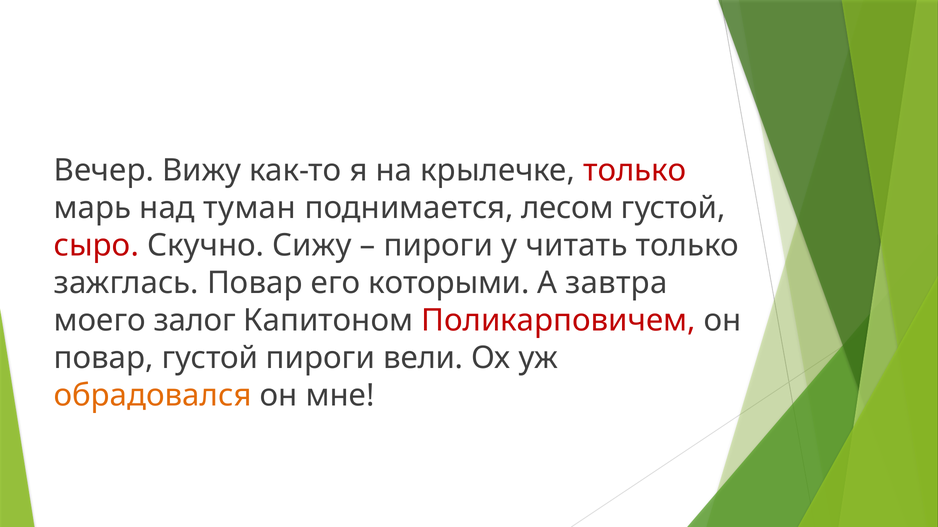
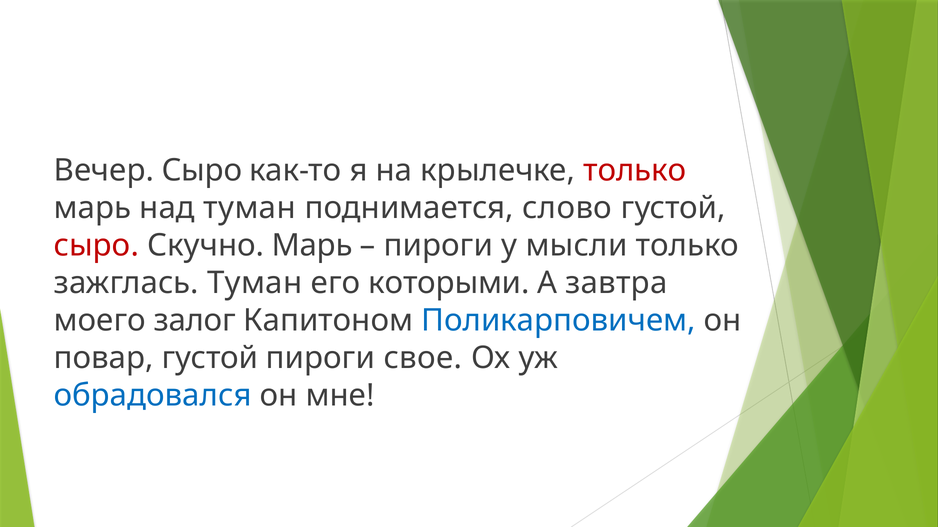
Вечер Вижу: Вижу -> Сыро (202, 171)
лесом: лесом -> слово (567, 208)
Скучно Сижу: Сижу -> Марь (312, 246)
читать: читать -> мысли (577, 246)
зажглась Повар: Повар -> Туман (255, 283)
Поликарповичем colour: red -> blue (558, 321)
вели: вели -> свое (423, 358)
обрадовался colour: orange -> blue (153, 396)
